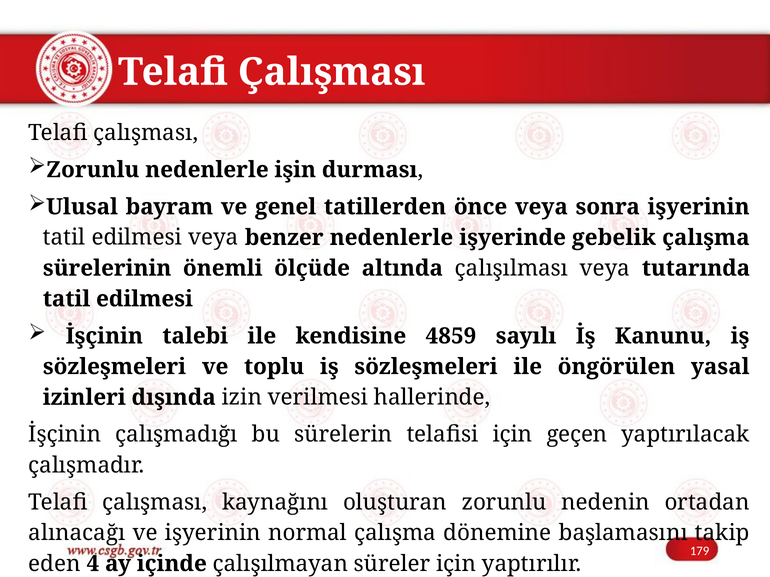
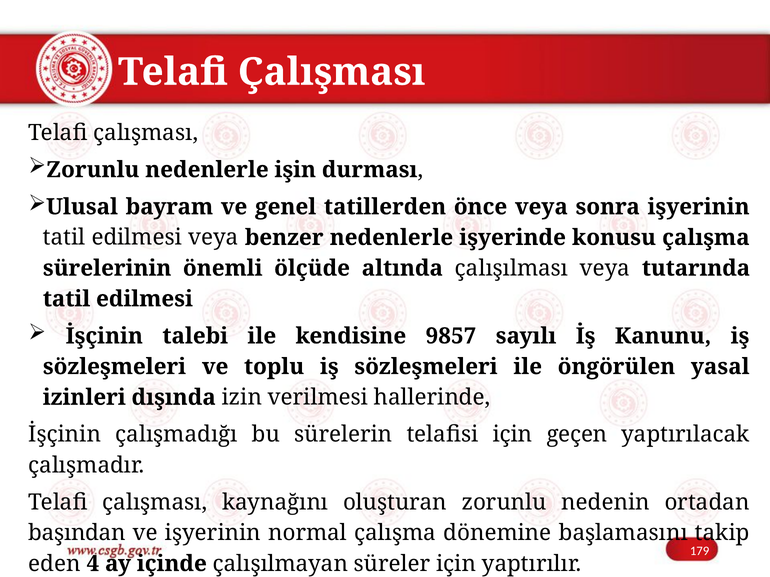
gebelik: gebelik -> konusu (614, 238)
4859: 4859 -> 9857 (451, 336)
alınacağı: alınacağı -> başından (77, 533)
